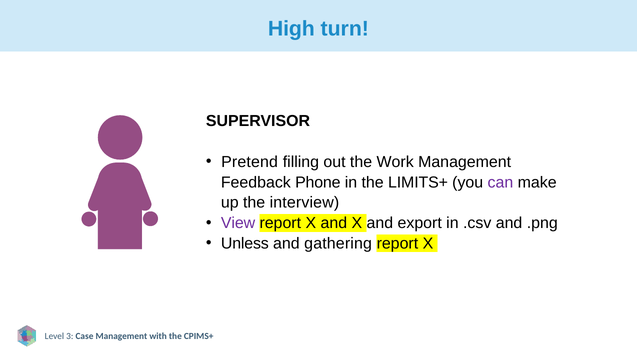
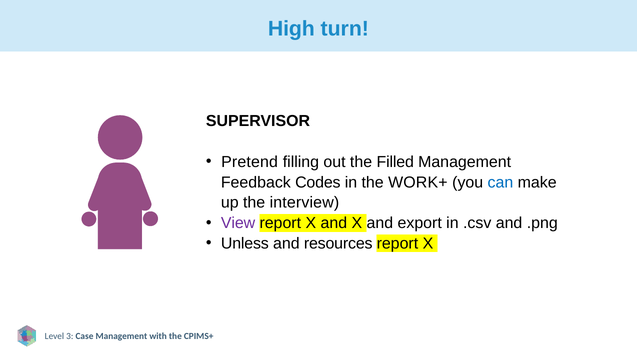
Work: Work -> Filled (395, 162)
Phone: Phone -> Codes (318, 182)
LIMITS+: LIMITS+ -> WORK+ (418, 182)
can colour: purple -> blue (500, 182)
gathering: gathering -> resources (338, 244)
